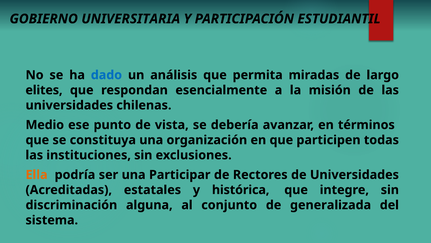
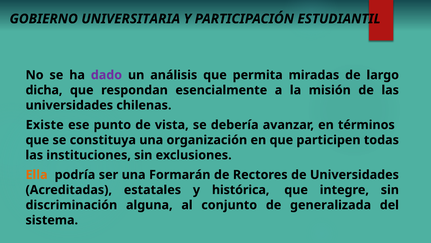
dado colour: blue -> purple (106, 75)
elites: elites -> dicha (44, 90)
Medio: Medio -> Existe (45, 125)
Participar: Participar -> Formarán (180, 174)
